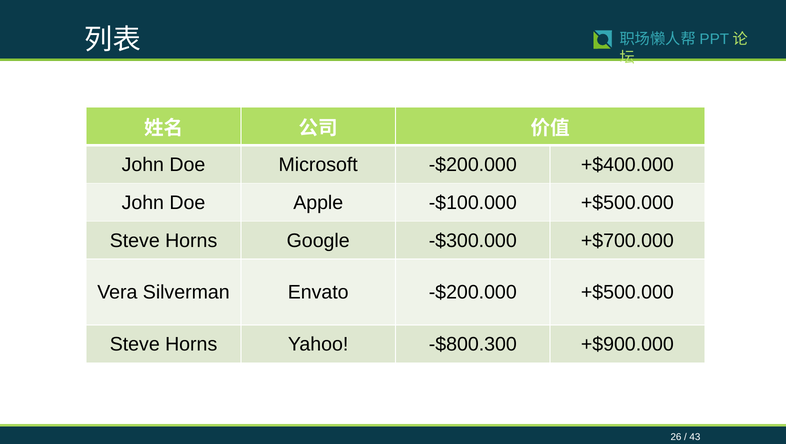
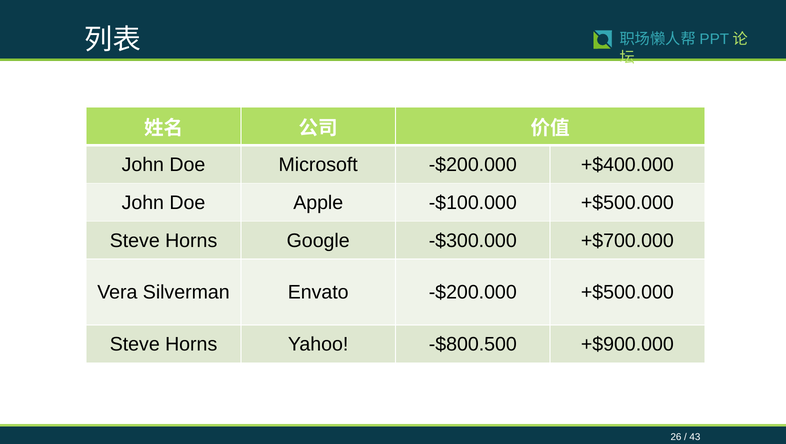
-$800.300: -$800.300 -> -$800.500 (473, 344)
